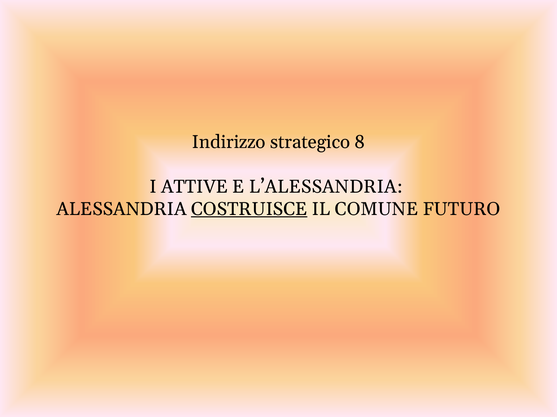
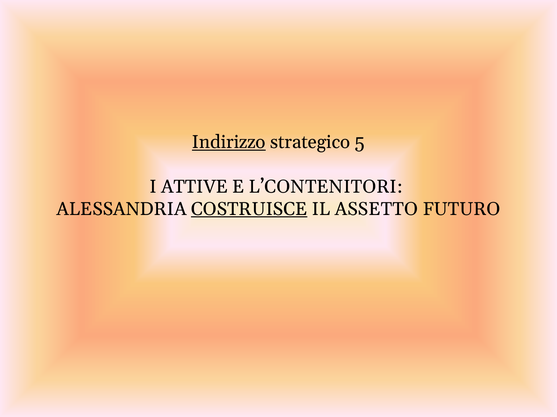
Indirizzo underline: none -> present (229, 142)
8: 8 -> 5 (360, 142)
L’ALESSANDRIA: L’ALESSANDRIA -> L’CONTENITORI (326, 187)
COMUNE: COMUNE -> ASSETTO (376, 209)
